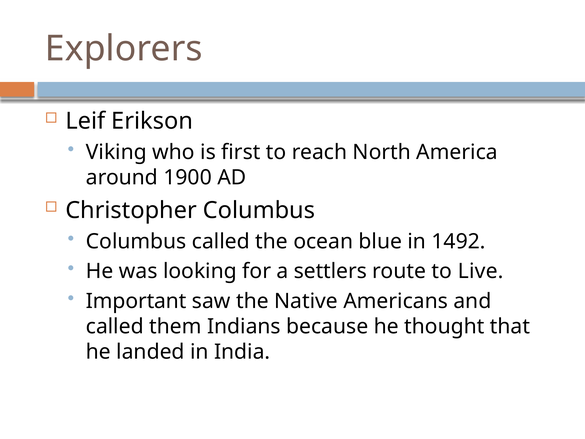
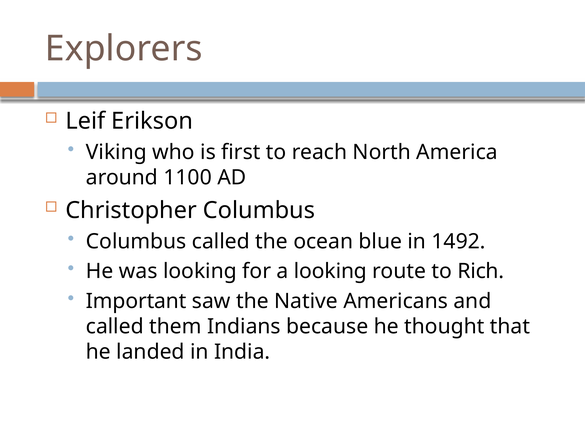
1900: 1900 -> 1100 (188, 177)
a settlers: settlers -> looking (330, 271)
Live: Live -> Rich (481, 271)
